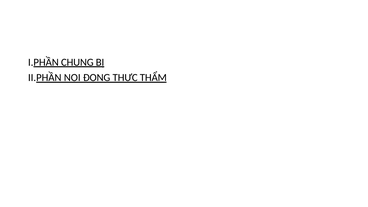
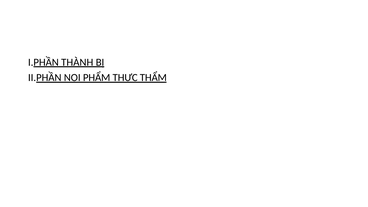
CHUNG: CHUNG -> THÀNH (77, 62)
ĐỘNG: ĐỘNG -> PHẨM (97, 78)
